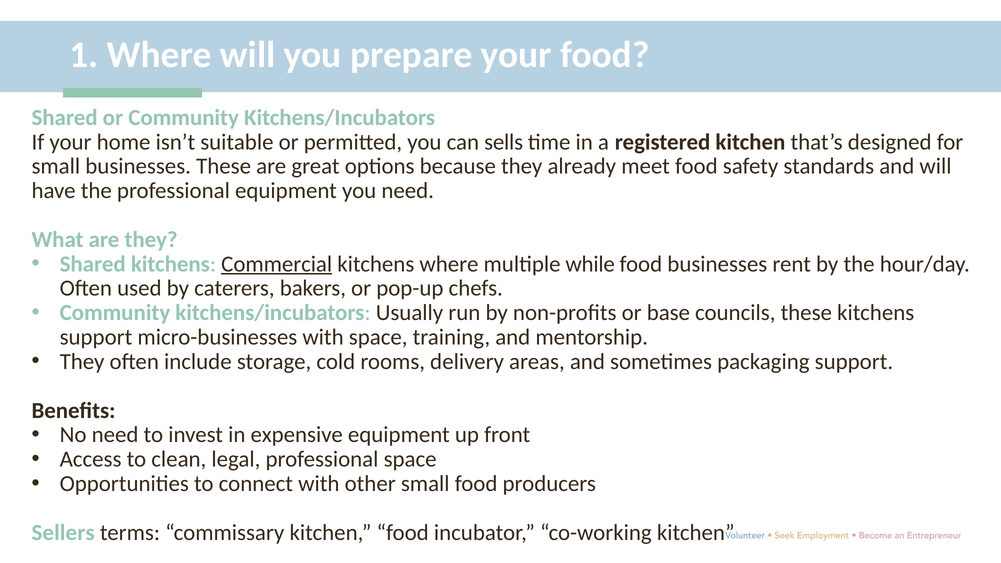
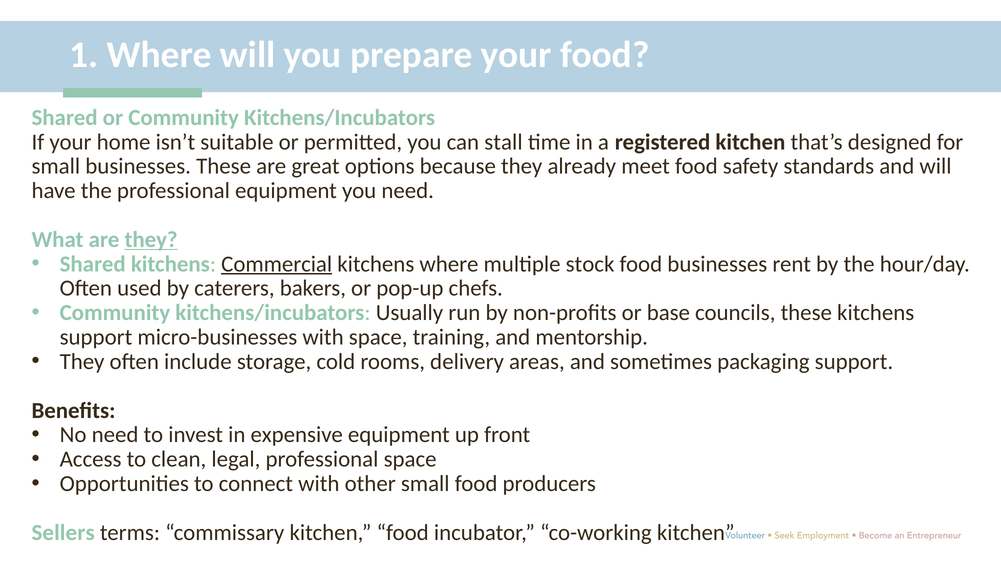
sells: sells -> stall (503, 142)
they underline: none -> present (151, 240)
while: while -> stock (590, 264)
